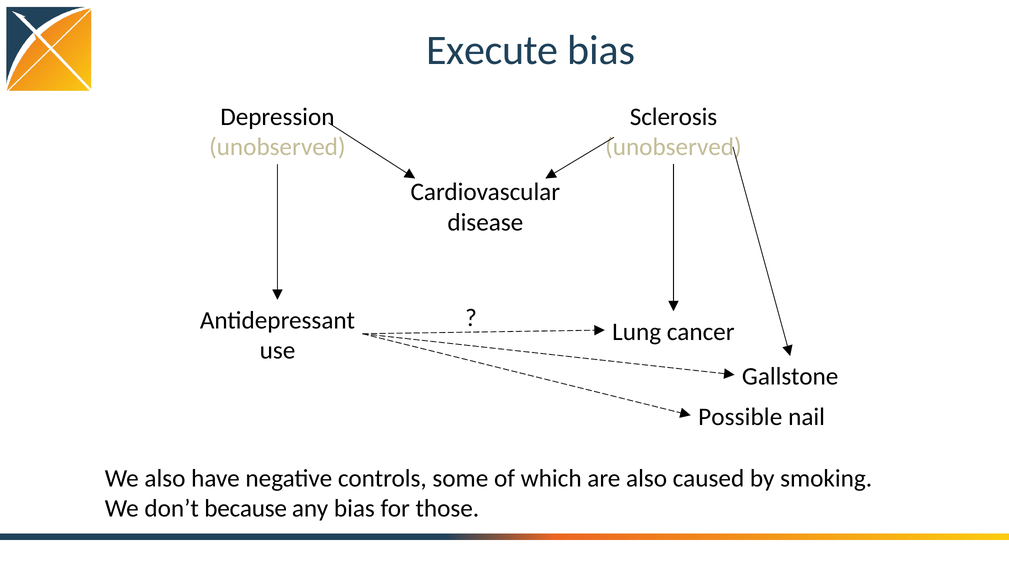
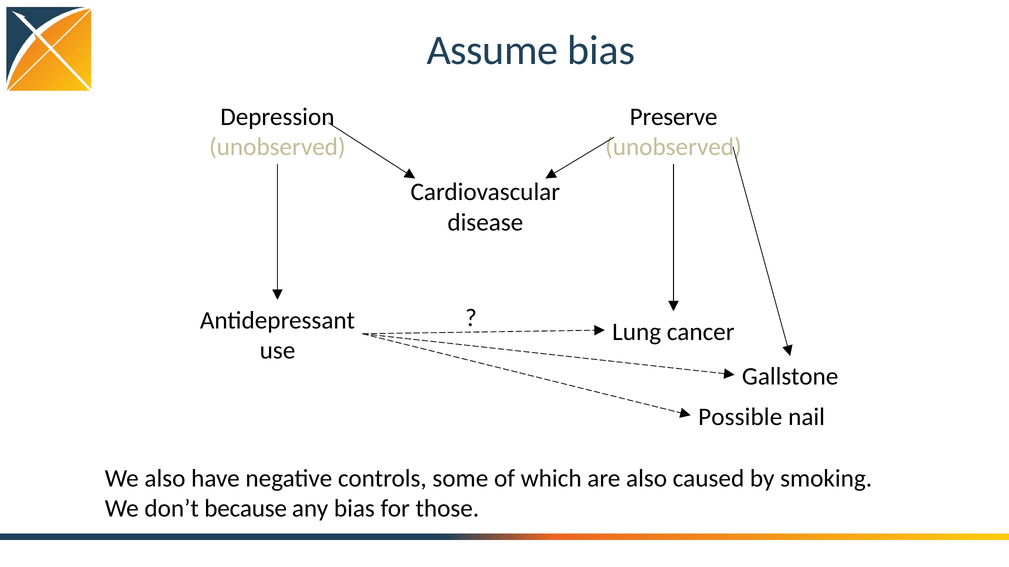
Execute: Execute -> Assume (492, 50)
Sclerosis: Sclerosis -> Preserve (674, 117)
